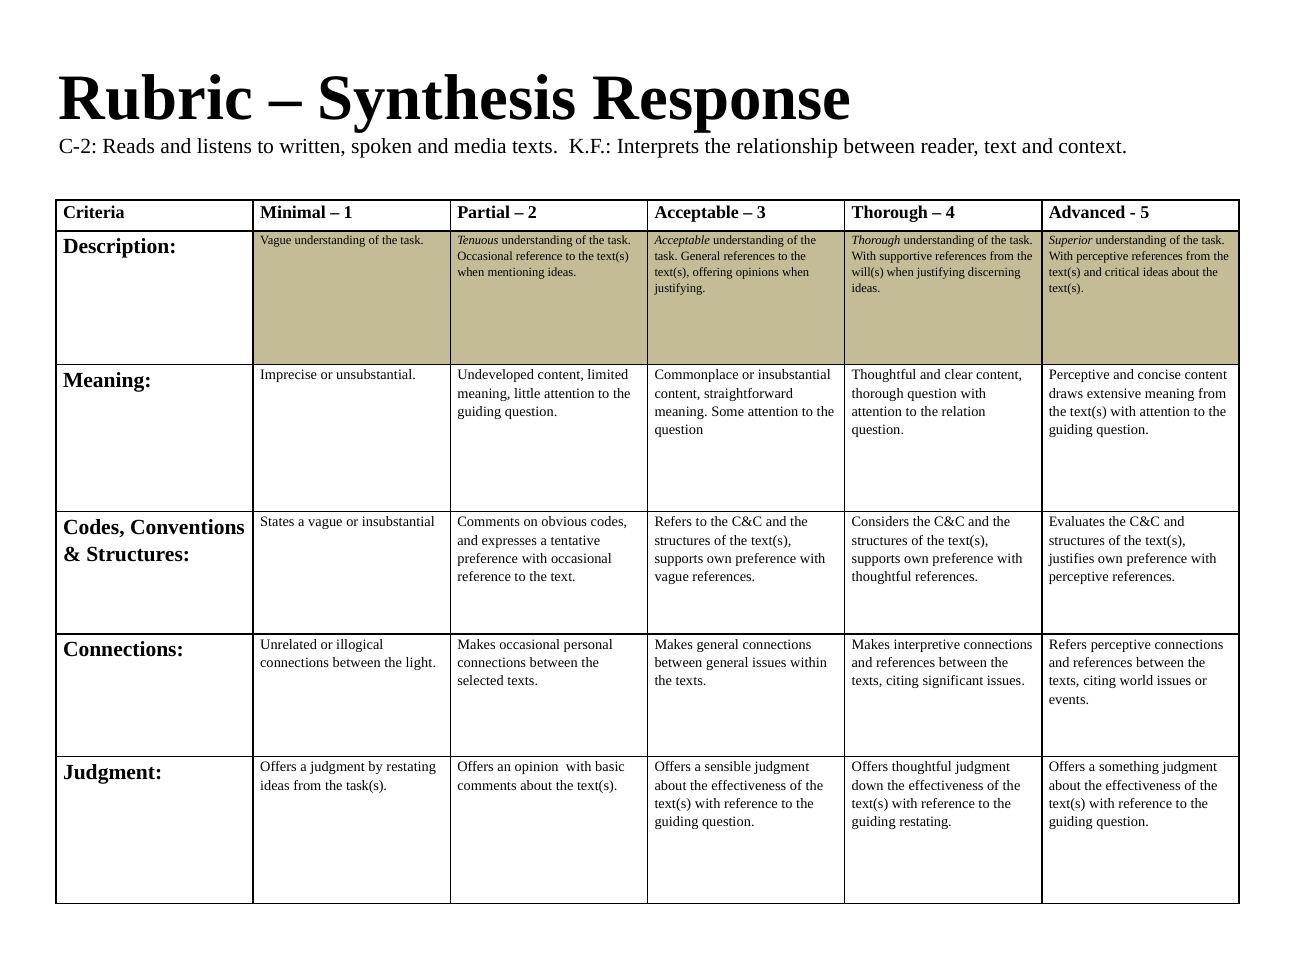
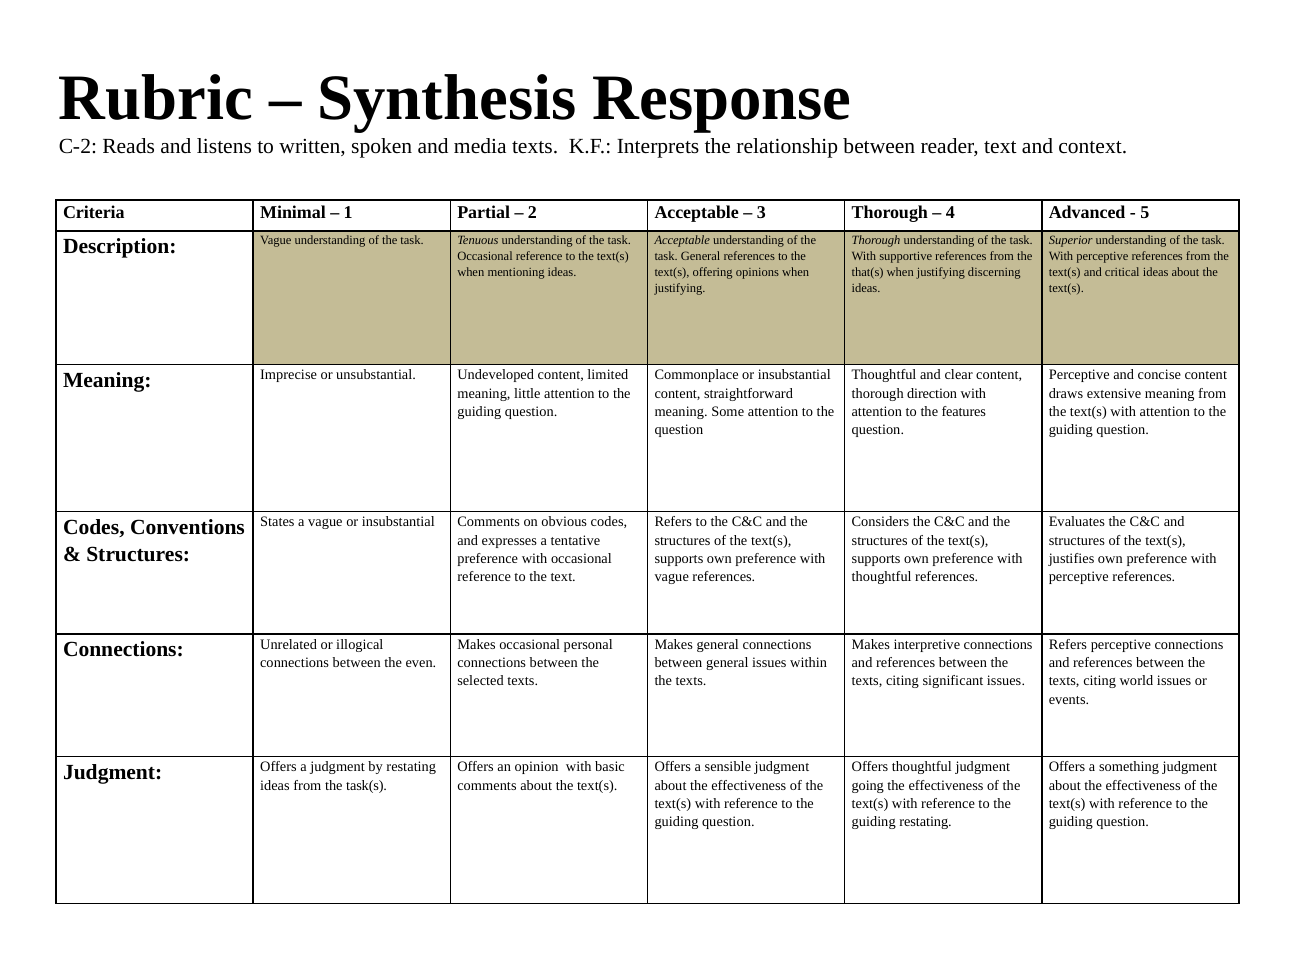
will(s: will(s -> that(s (868, 272)
thorough question: question -> direction (932, 394)
relation: relation -> features (964, 412)
light: light -> even (421, 663)
down: down -> going (868, 785)
